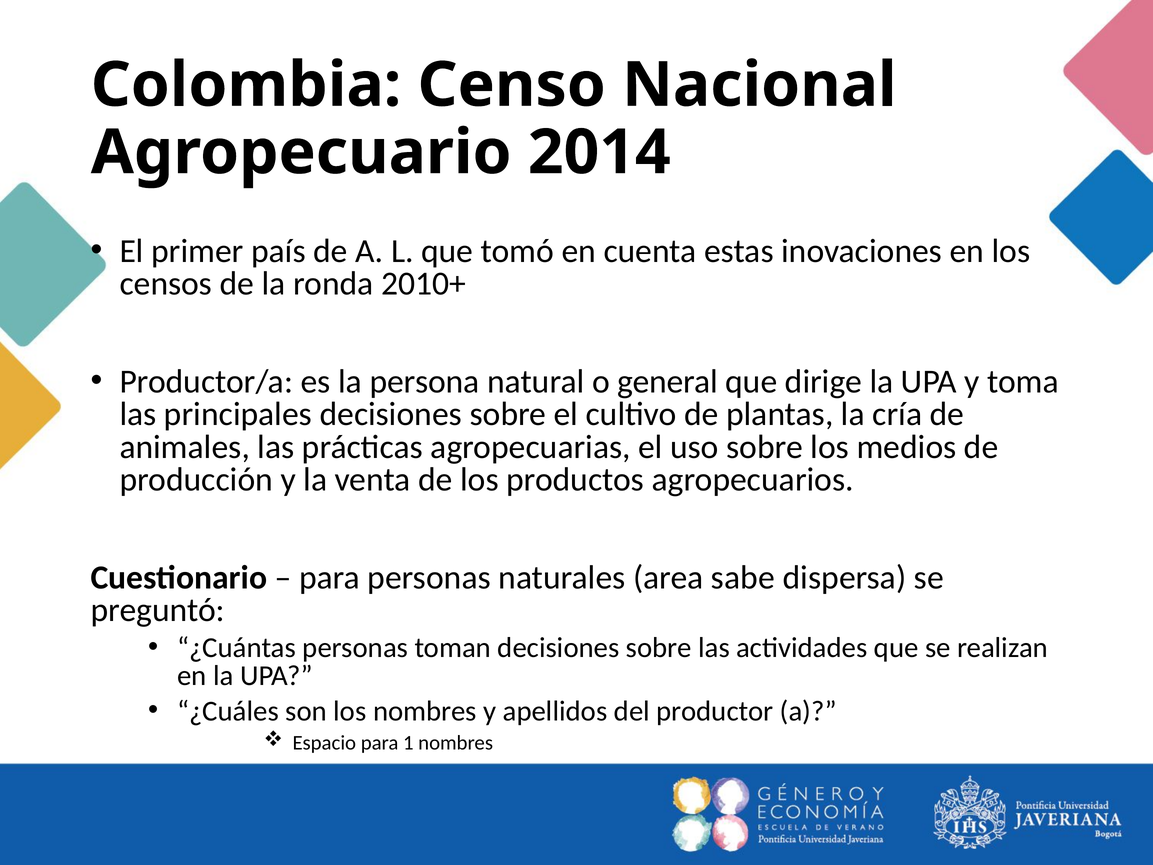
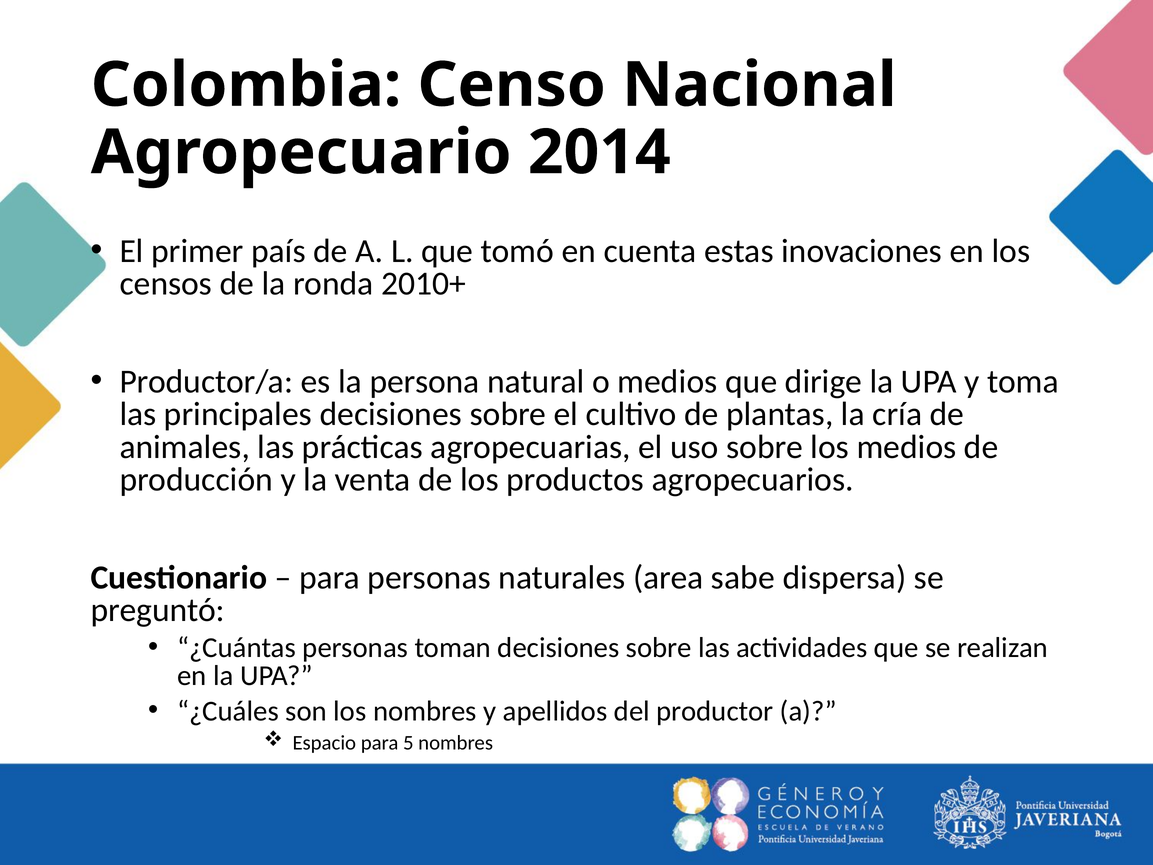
o general: general -> medios (667, 381)
1: 1 -> 5 (408, 742)
